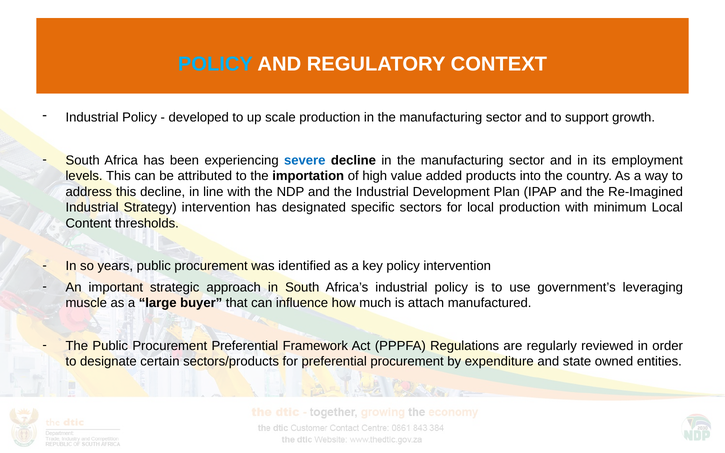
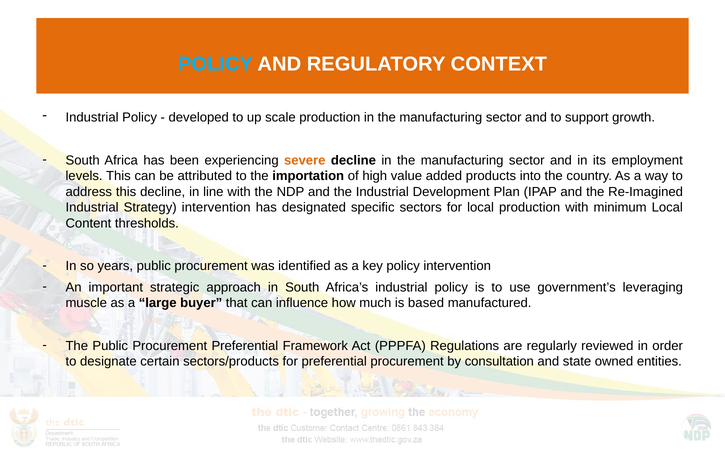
severe colour: blue -> orange (305, 160)
attach: attach -> based (426, 303)
expenditure: expenditure -> consultation (499, 362)
